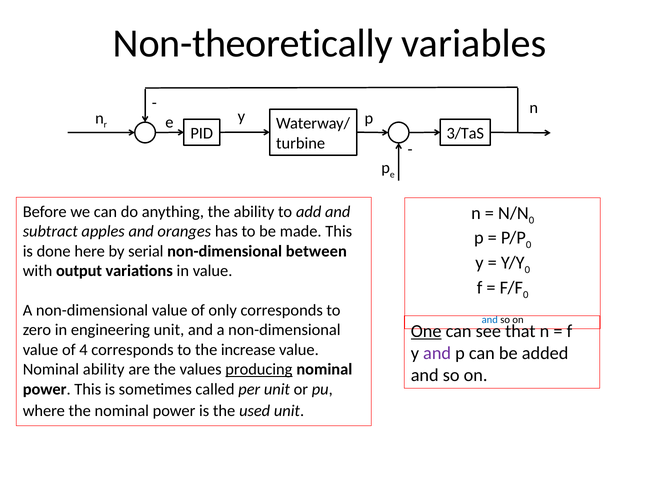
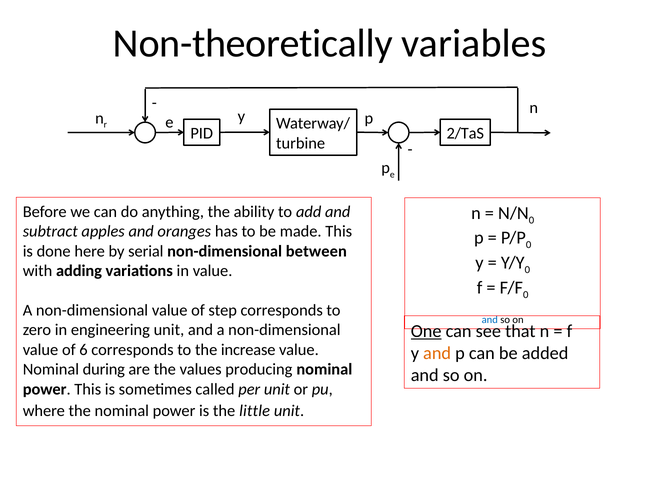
3/TaS: 3/TaS -> 2/TaS (465, 133)
output: output -> adding (79, 271)
only: only -> step (223, 310)
4: 4 -> 6 (83, 350)
and colour: purple -> orange (437, 353)
Nominal ability: ability -> during (104, 369)
producing underline: present -> none (259, 369)
used: used -> little (255, 411)
